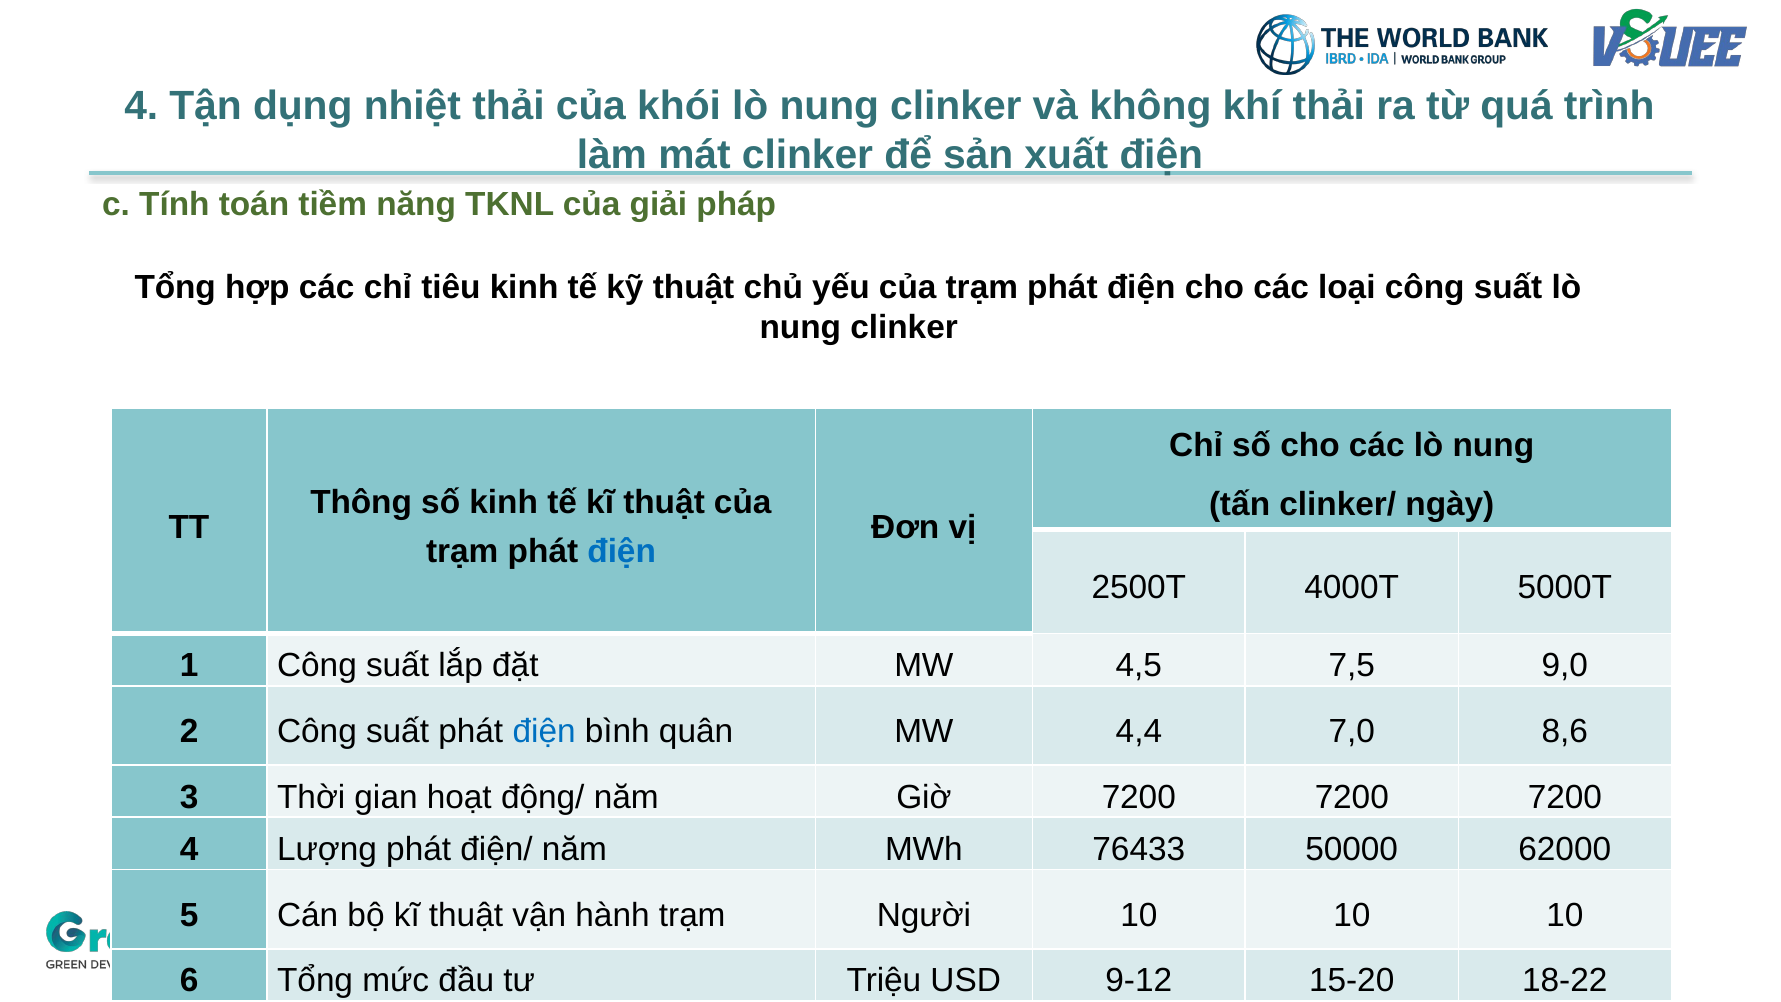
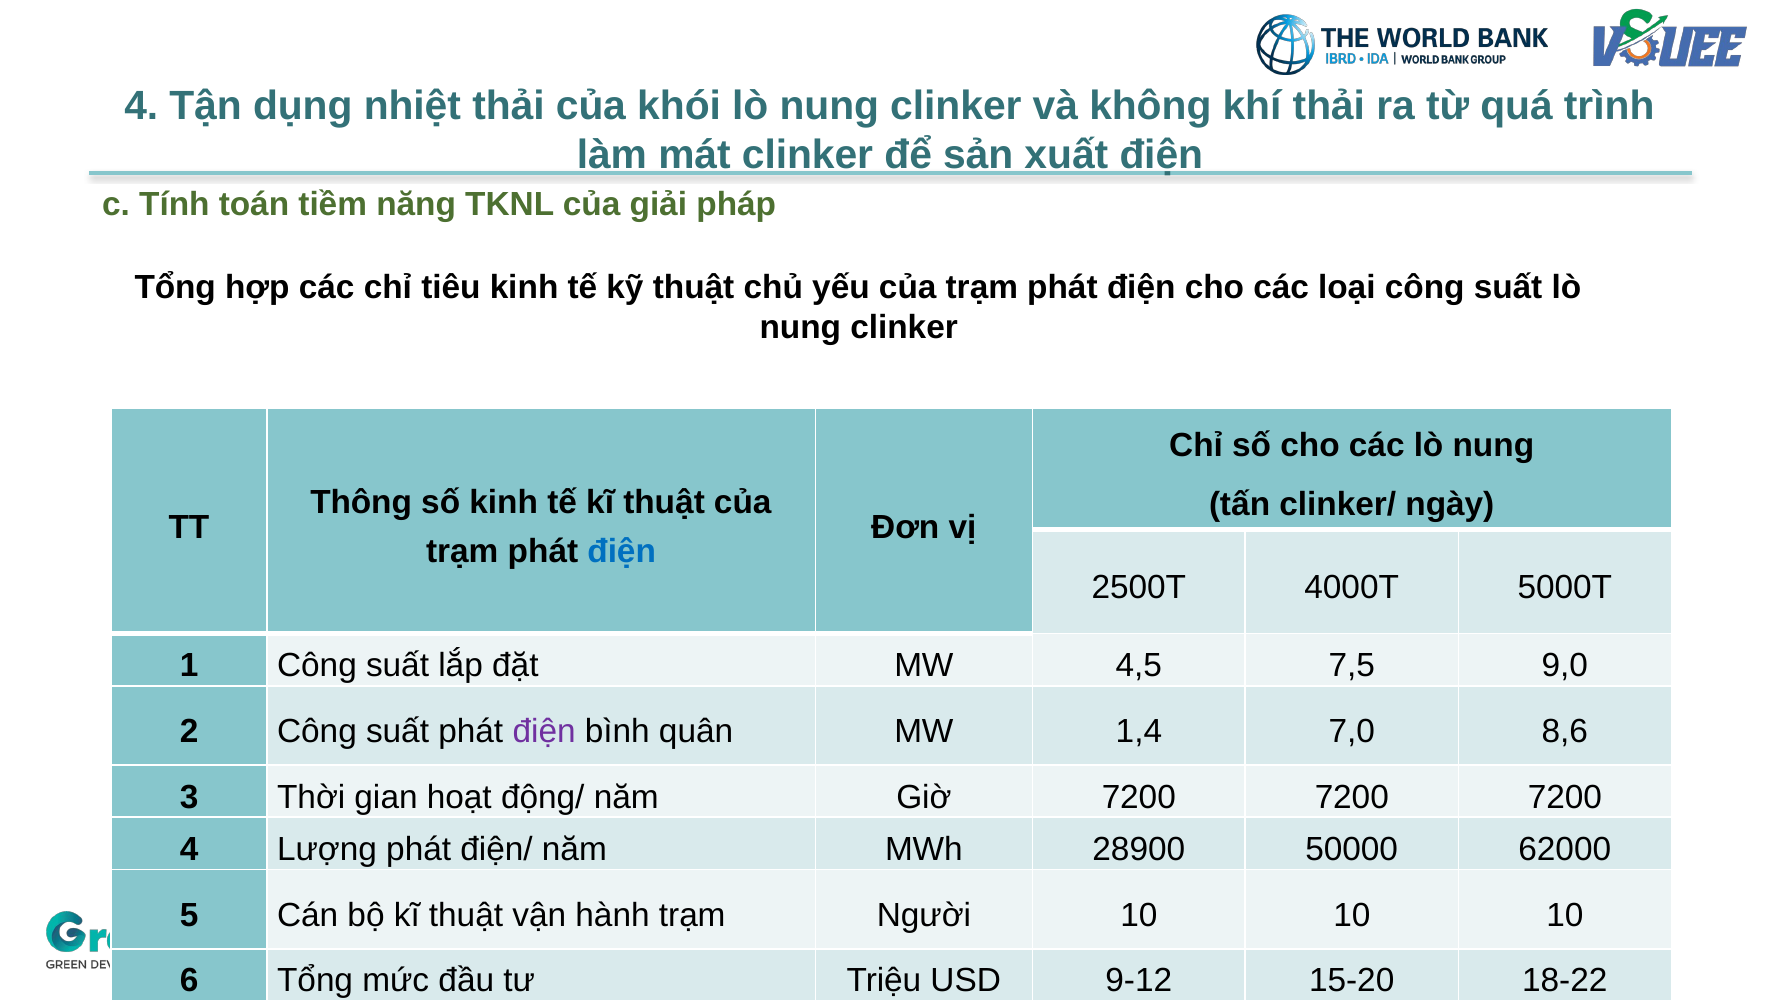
điện colour: blue -> purple (544, 732)
4,4: 4,4 -> 1,4 (1139, 732)
76433: 76433 -> 28900 (1139, 849)
